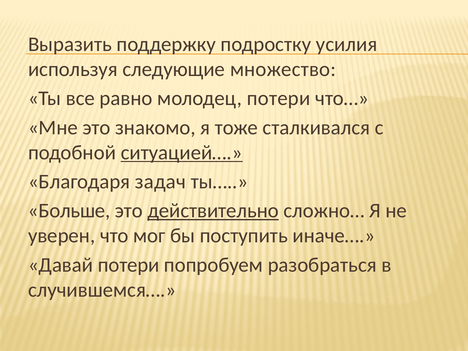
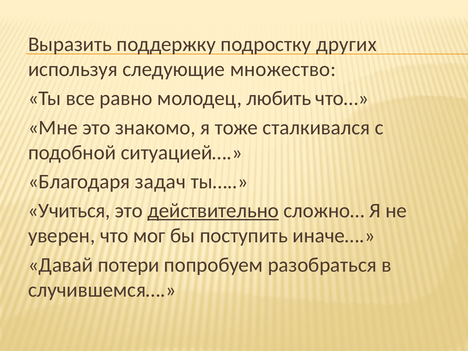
усилия: усилия -> других (347, 44)
молодец потери: потери -> любить (279, 98)
ситуацией… underline: present -> none (182, 153)
Больше: Больше -> Учиться (69, 211)
